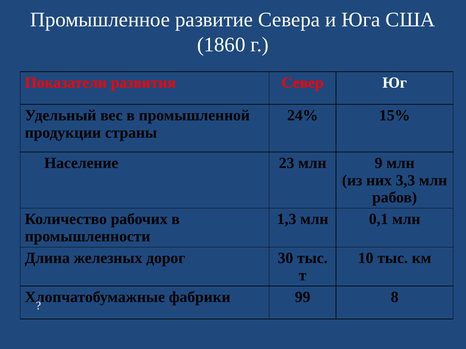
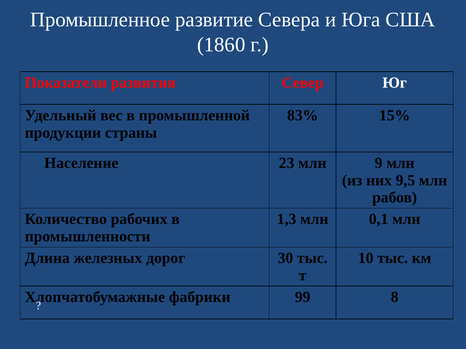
24%: 24% -> 83% (303, 116)
3,3: 3,3 -> 9,5 (405, 180)
